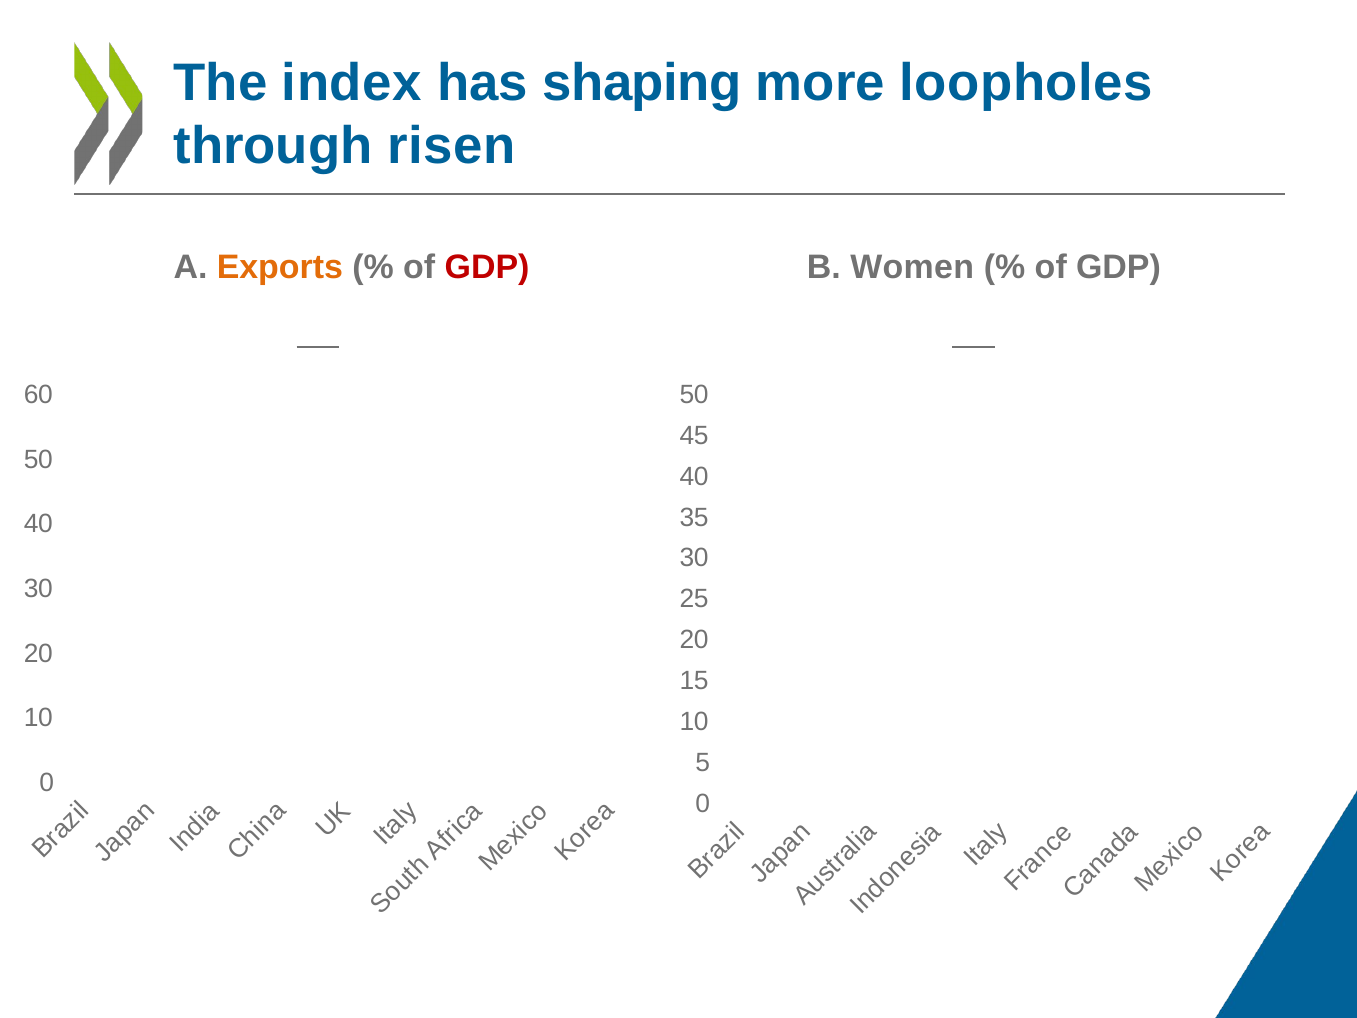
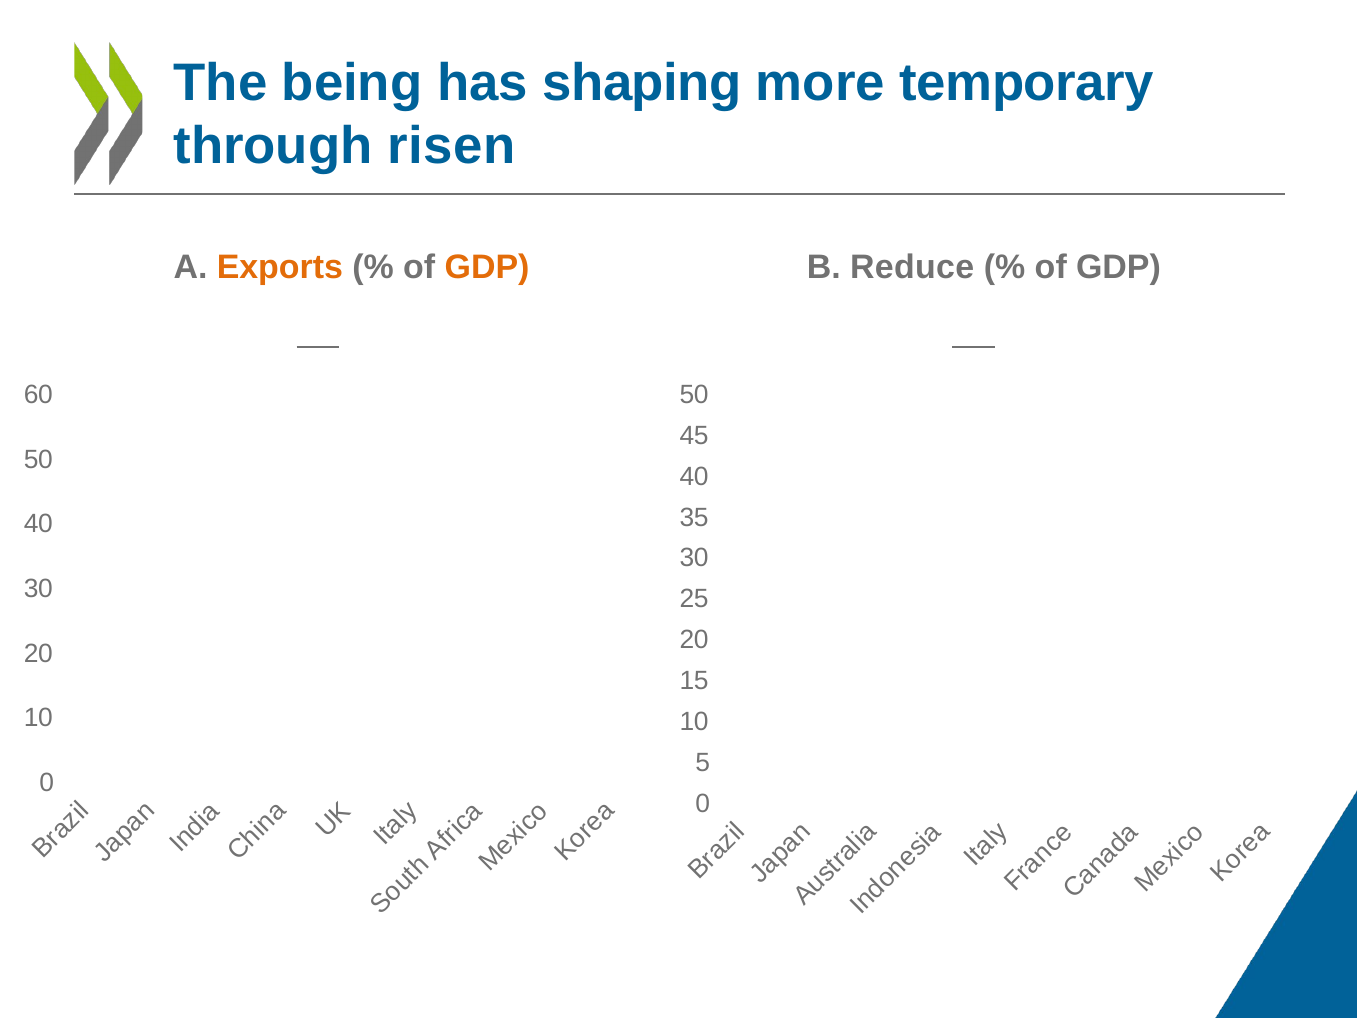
index: index -> being (352, 83)
loopholes: loopholes -> temporary (1027, 83)
GDP colour: red -> orange (487, 267)
Women: Women -> Reduce (912, 267)
